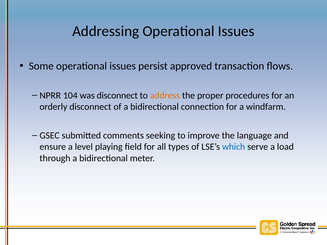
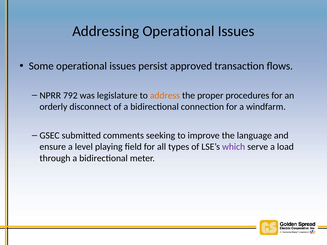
104: 104 -> 792 (70, 95)
was disconnect: disconnect -> legislature (117, 95)
which colour: blue -> purple (234, 147)
